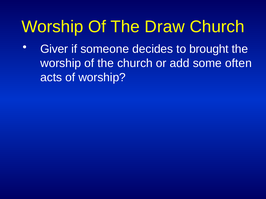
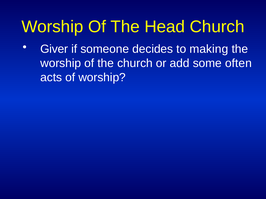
Draw: Draw -> Head (165, 27)
brought: brought -> making (209, 49)
